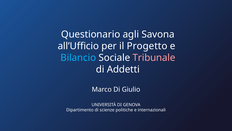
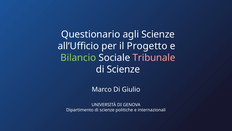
agli Savona: Savona -> Scienze (158, 34)
Bilancio colour: light blue -> light green (78, 58)
Addetti: Addetti -> Scienze (123, 69)
